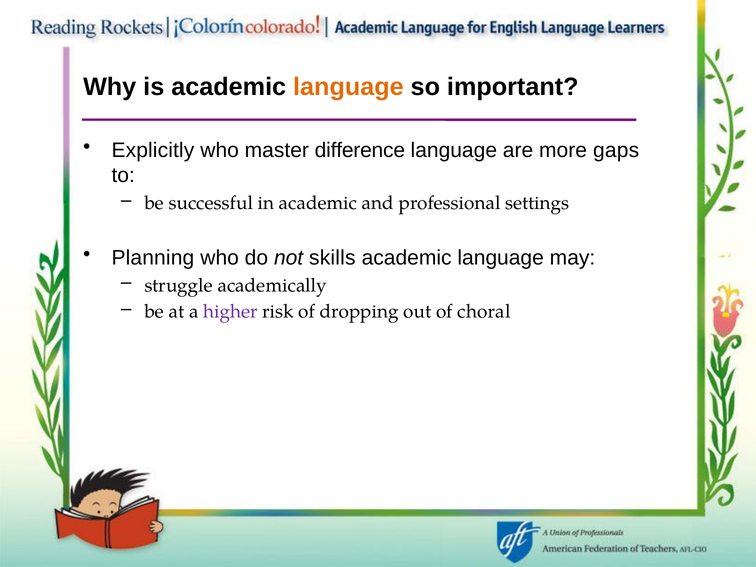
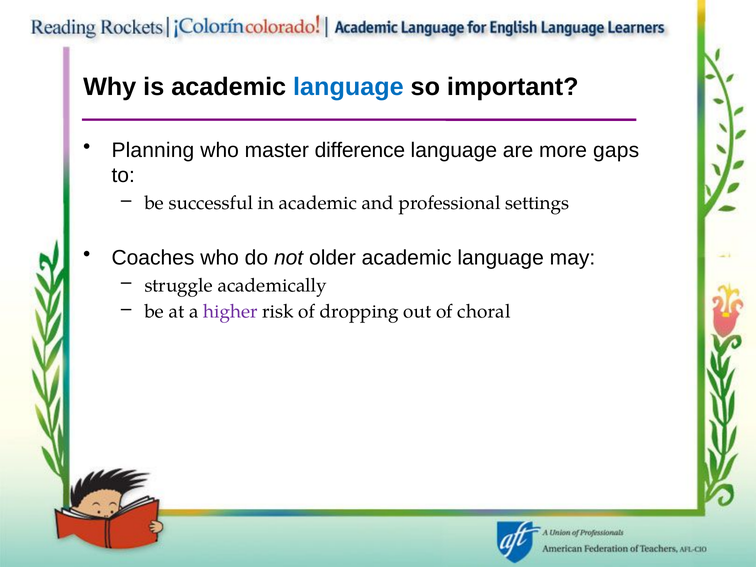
language colour: orange -> blue (348, 87)
Explicitly: Explicitly -> Planning (153, 150)
Planning: Planning -> Coaches (153, 258)
skills: skills -> older (332, 258)
